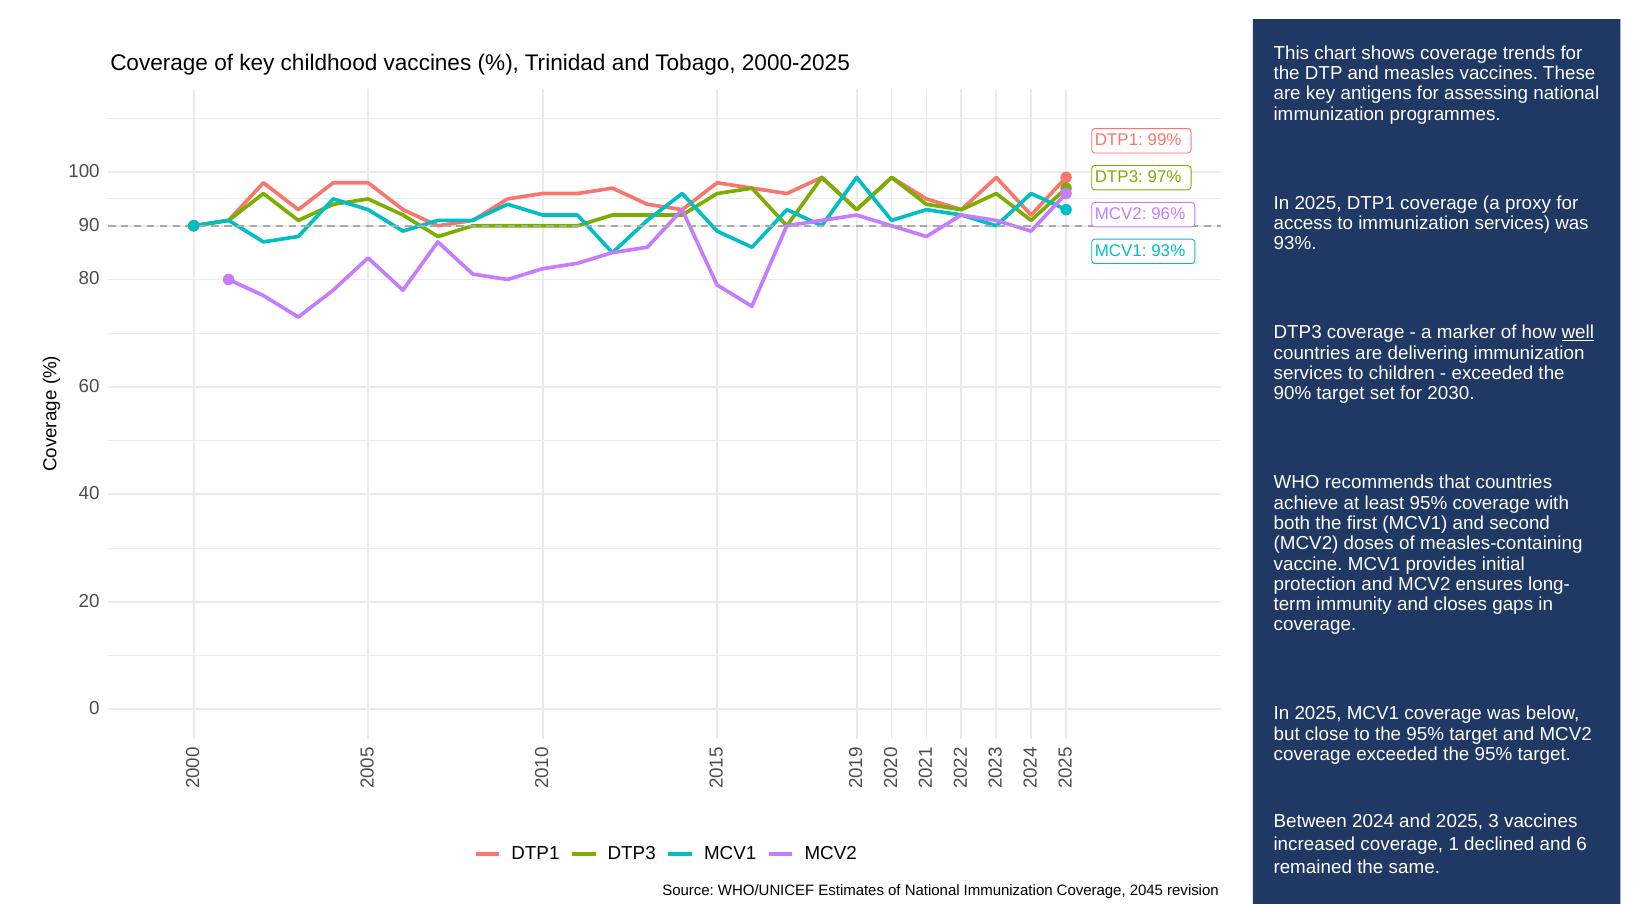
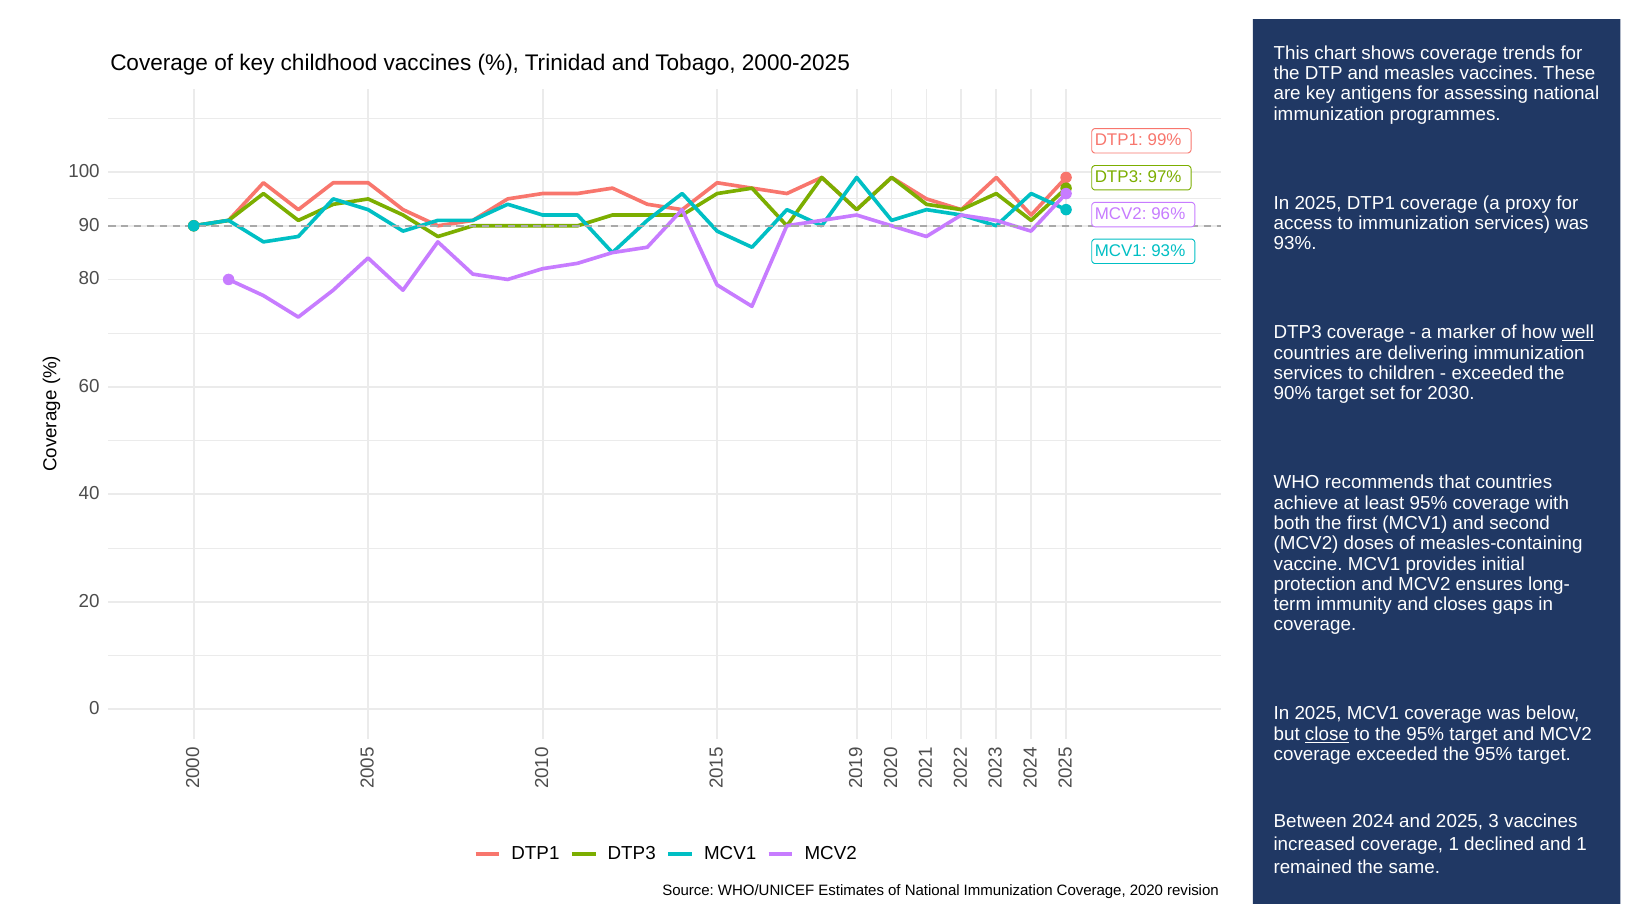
close underline: none -> present (1327, 734)
and 6: 6 -> 1 (1582, 844)
2045: 2045 -> 2020 (1147, 891)
